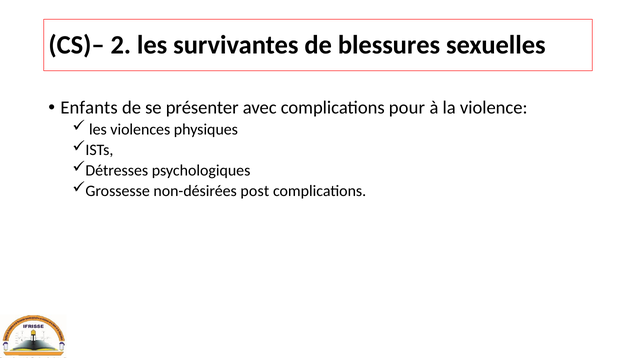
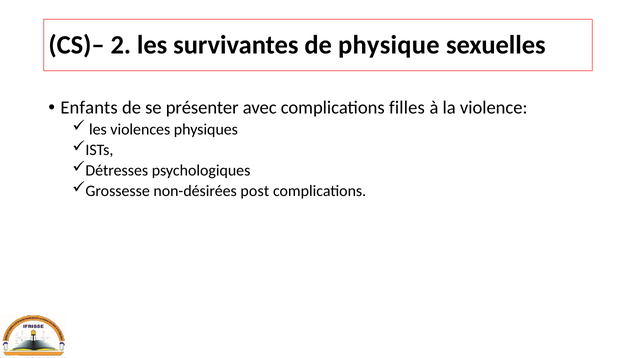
blessures: blessures -> physique (389, 45)
pour: pour -> filles (407, 108)
